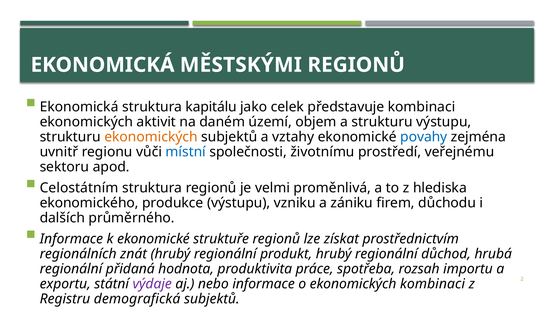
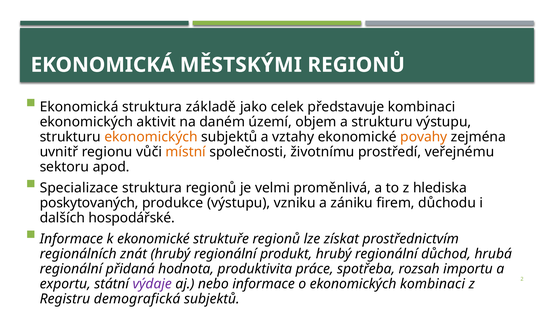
kapitálu: kapitálu -> základě (211, 107)
povahy colour: blue -> orange (424, 137)
místní colour: blue -> orange (186, 152)
Celostátním: Celostátním -> Specializace (79, 188)
ekonomického: ekonomického -> poskytovaných (89, 203)
průměrného: průměrného -> hospodářské (132, 218)
